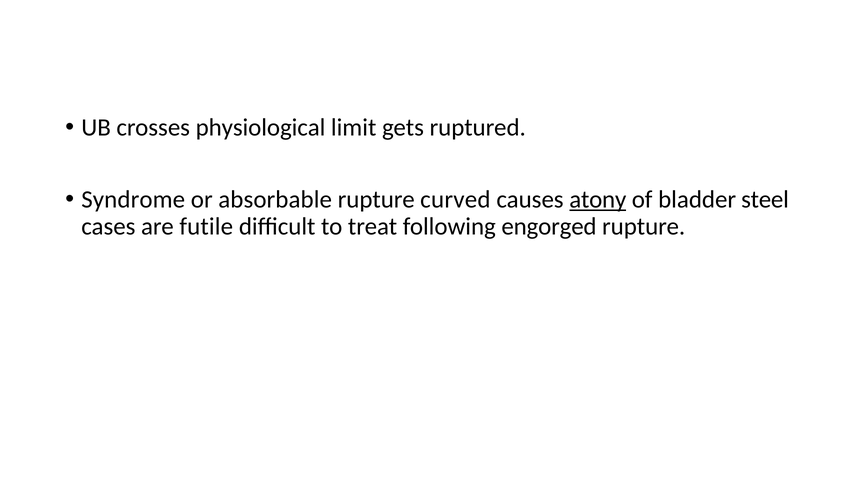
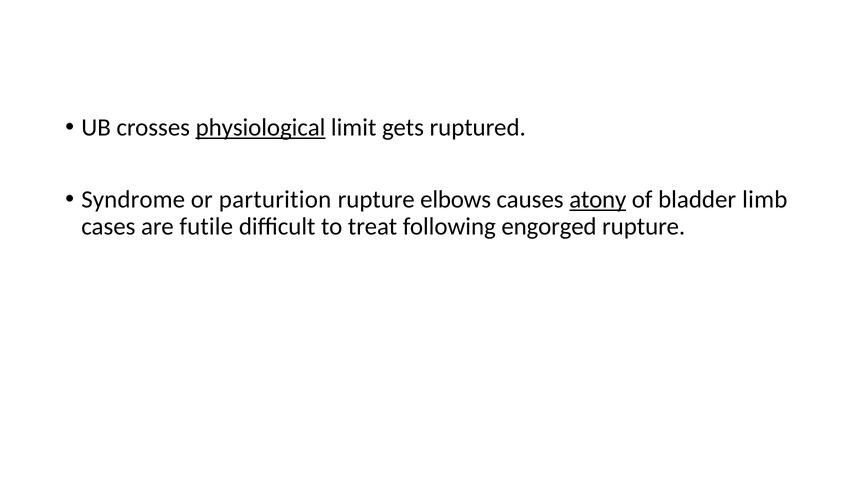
physiological underline: none -> present (261, 128)
absorbable: absorbable -> parturition (275, 200)
curved: curved -> elbows (456, 200)
steel: steel -> limb (765, 200)
